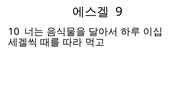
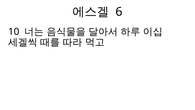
9: 9 -> 6 (119, 12)
